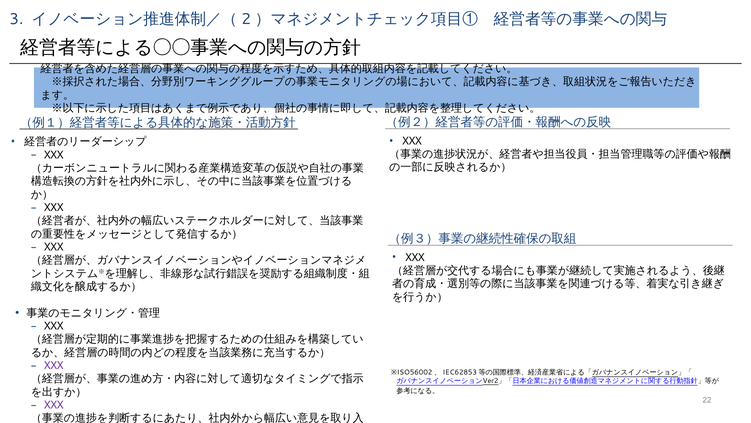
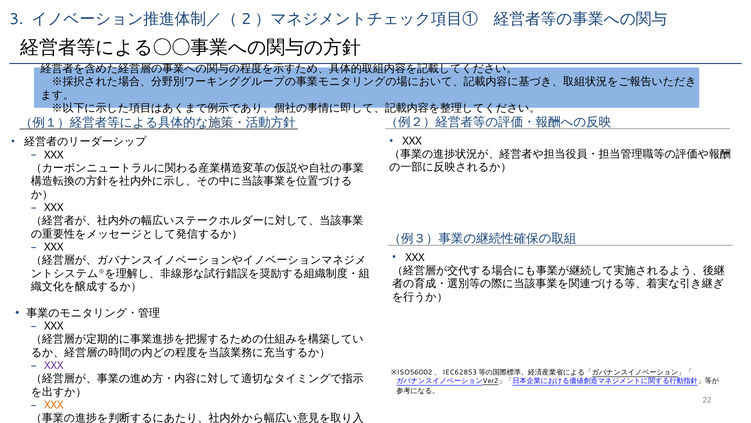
XXX colour: purple -> orange (54, 405)
